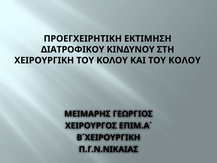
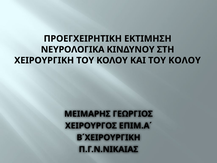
ΔΙΑΤΡΟΦΙΚΟΥ: ΔΙΑΤΡΟΦΙΚΟΥ -> ΝΕΥΡΟΛΟΓΙΚΑ (73, 49)
